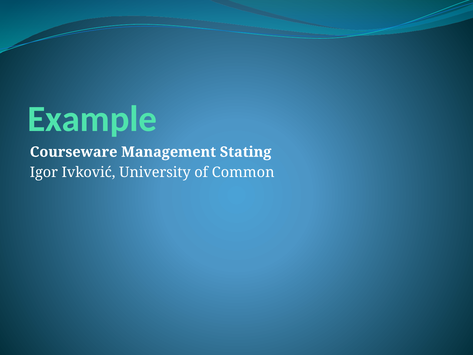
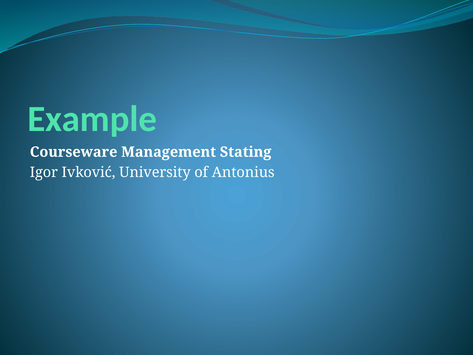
Common: Common -> Antonius (243, 172)
